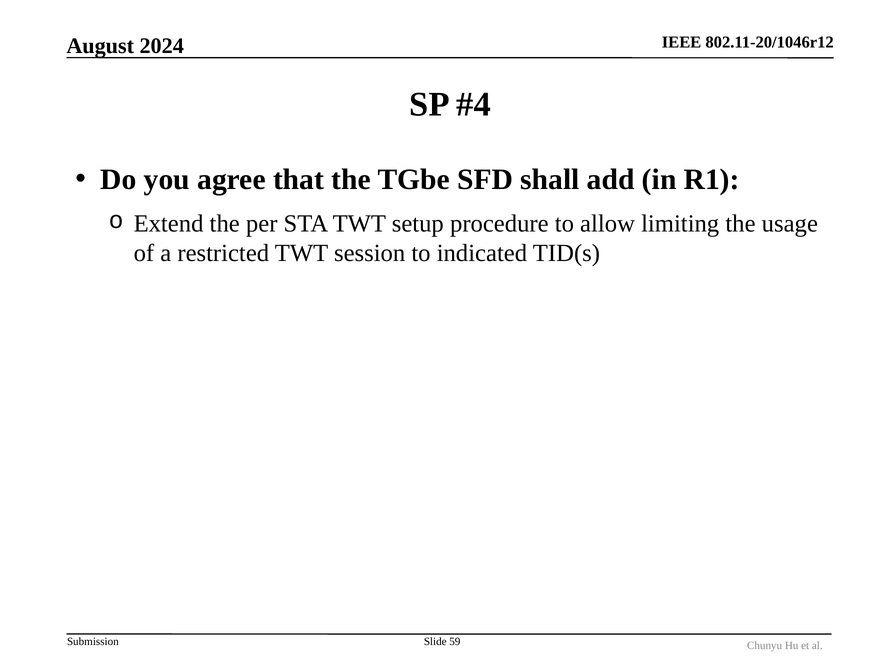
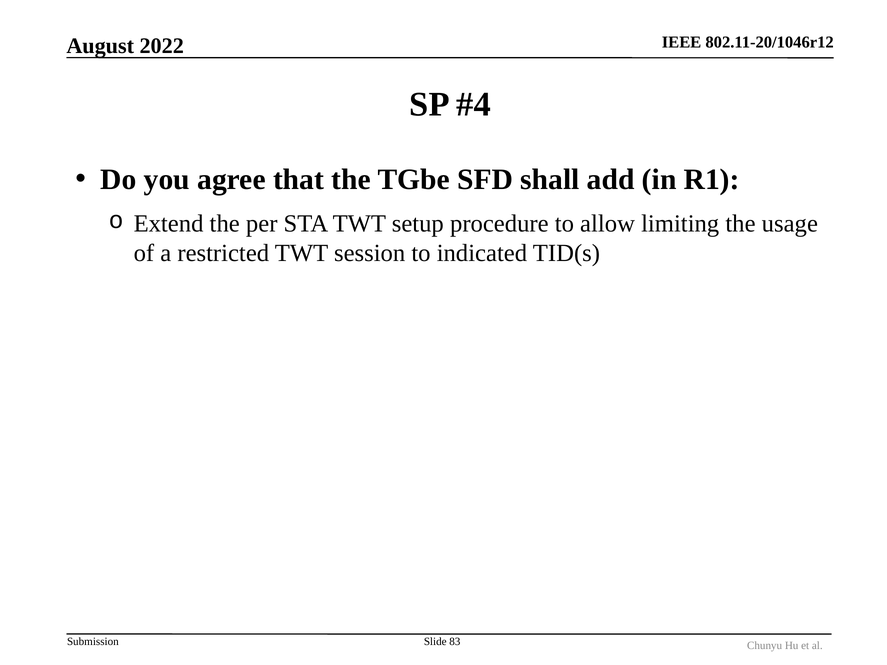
2024: 2024 -> 2022 (162, 46)
59: 59 -> 83 (455, 642)
